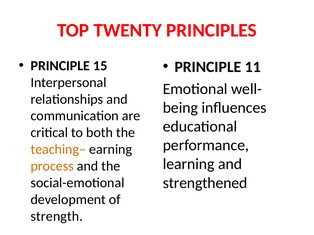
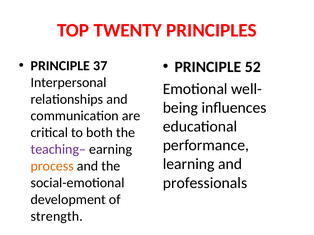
15: 15 -> 37 (100, 66)
11: 11 -> 52 (253, 67)
teaching– colour: orange -> purple (58, 150)
strengthened: strengthened -> professionals (205, 183)
